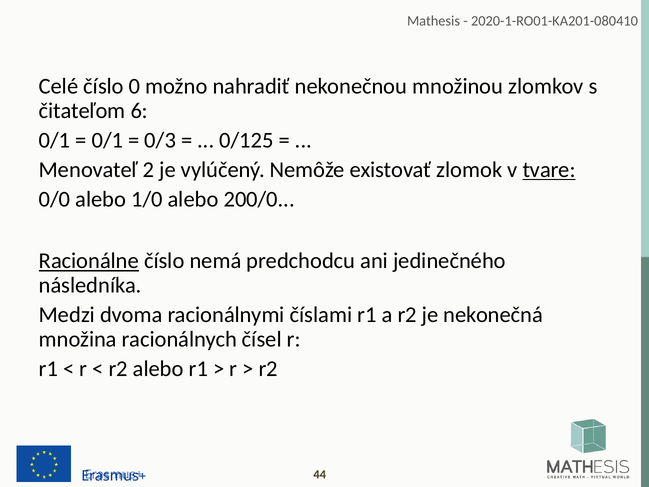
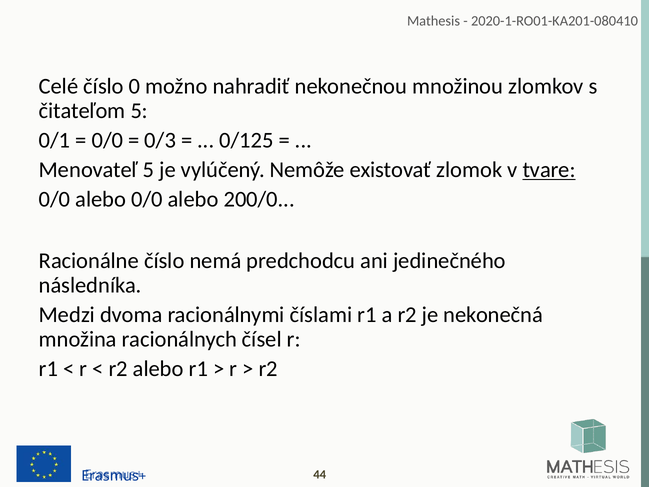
čitateľom 6: 6 -> 5 (139, 111)
0/1: 0/1 -> 0/0 (107, 140)
Menovateľ 2: 2 -> 5 (148, 170)
alebo 1/0: 1/0 -> 0/0 (147, 199)
Racionálne underline: present -> none (89, 261)
